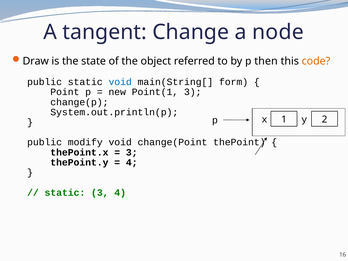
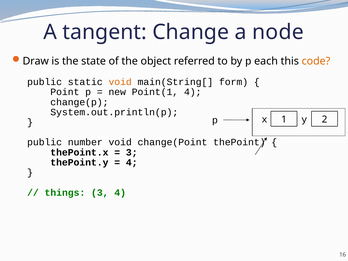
then: then -> each (266, 61)
void colour: blue -> orange (120, 82)
Point(1 3: 3 -> 4 (193, 92)
modify: modify -> number (85, 142)
static: static -> things (65, 193)
